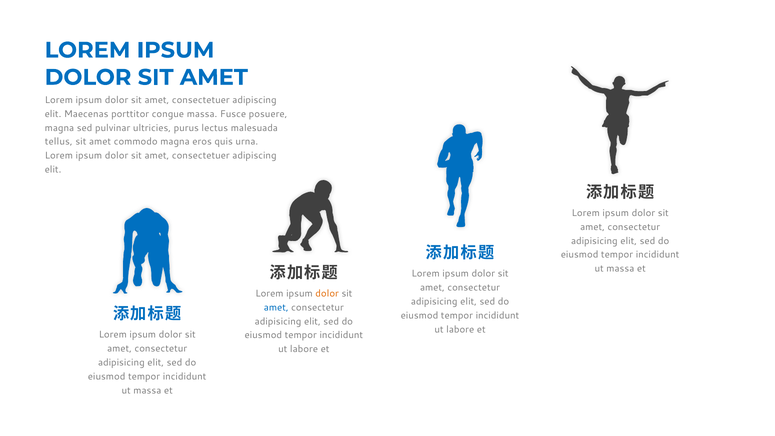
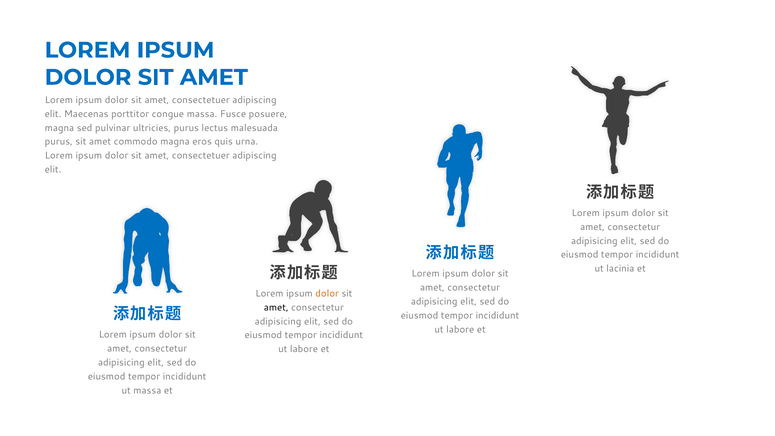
tellus: tellus -> purus (59, 142)
massa: massa -> lacinia (620, 269)
amet colour: blue -> black (276, 307)
